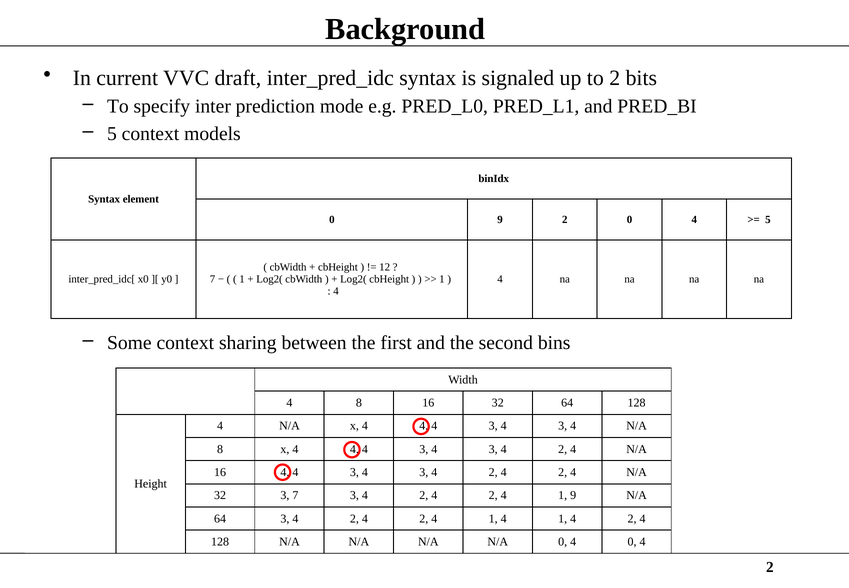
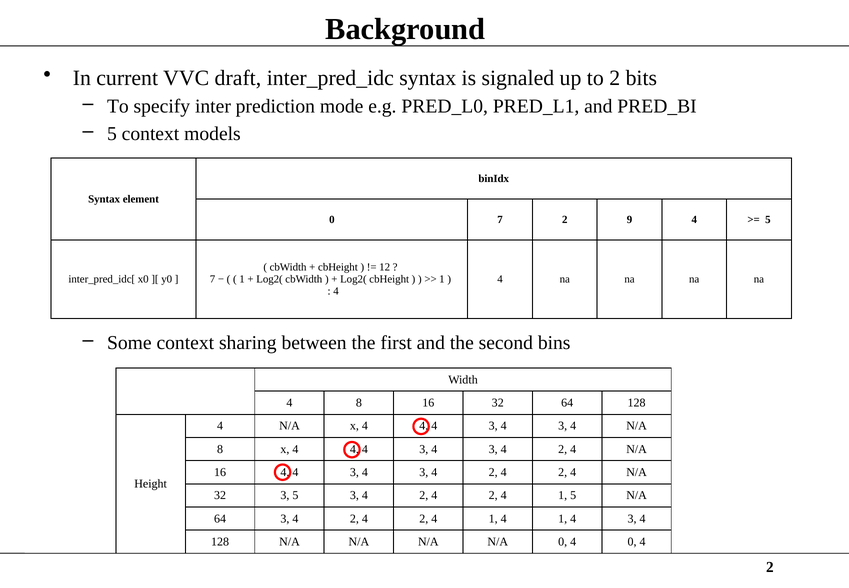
0 9: 9 -> 7 (500, 219)
2 0: 0 -> 9 (630, 219)
3 7: 7 -> 5 (295, 495)
1 9: 9 -> 5 (573, 495)
1 4 2: 2 -> 3 (632, 518)
